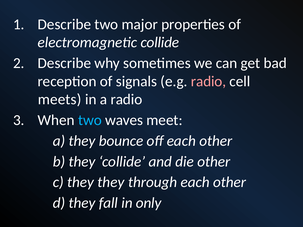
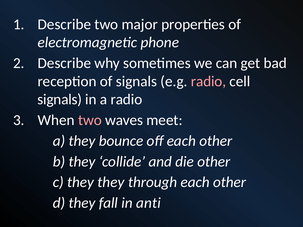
electromagnetic collide: collide -> phone (160, 43)
meets: meets -> signals (60, 100)
two colour: light blue -> pink (90, 120)
only: only -> anti (149, 203)
